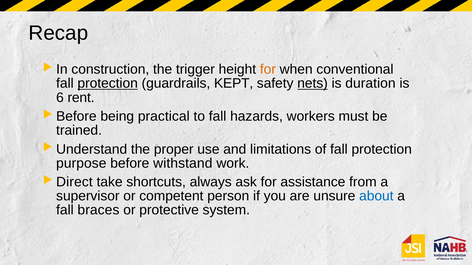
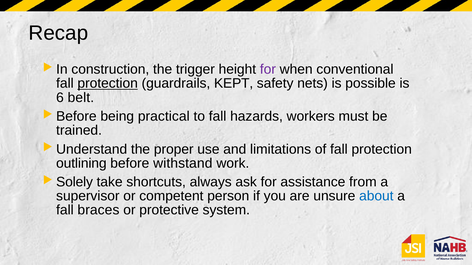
for colour: orange -> purple (268, 70)
nets underline: present -> none (313, 84)
duration: duration -> possible (371, 84)
rent: rent -> belt (81, 98)
purpose: purpose -> outlining (81, 164)
Direct: Direct -> Solely (75, 182)
